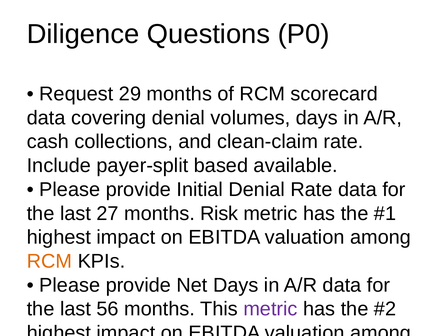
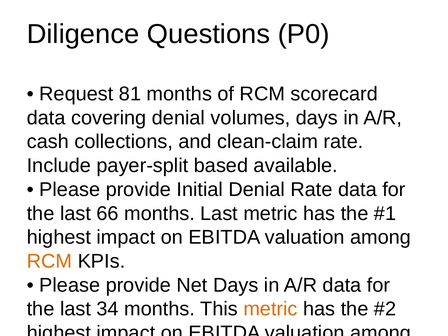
29: 29 -> 81 (130, 94)
27: 27 -> 66 (108, 213)
months Risk: Risk -> Last (219, 213)
56: 56 -> 34 (108, 309)
metric colour: purple -> orange (270, 309)
